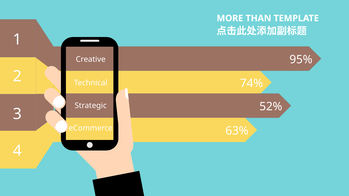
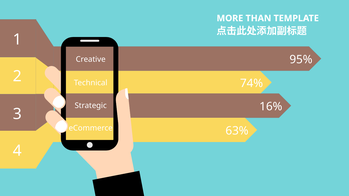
52%: 52% -> 16% (271, 107)
